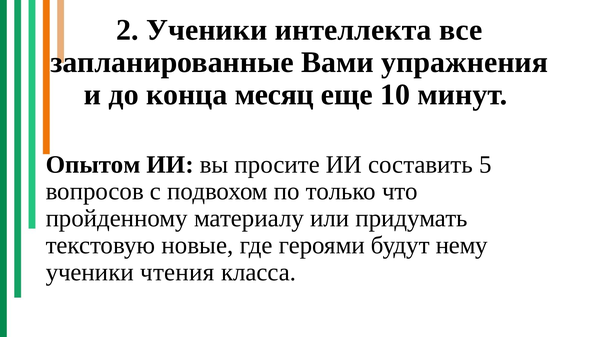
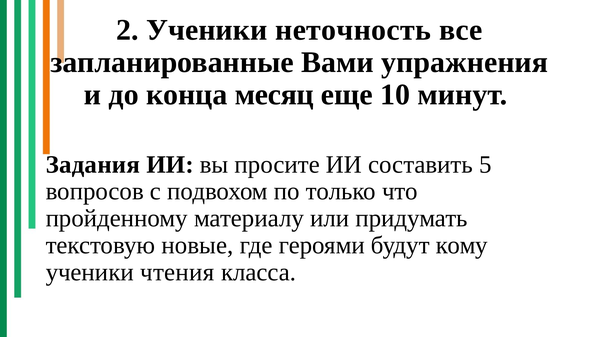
интеллекта: интеллекта -> неточность (353, 30)
Опытом: Опытом -> Задания (93, 164)
нему: нему -> кому (462, 245)
